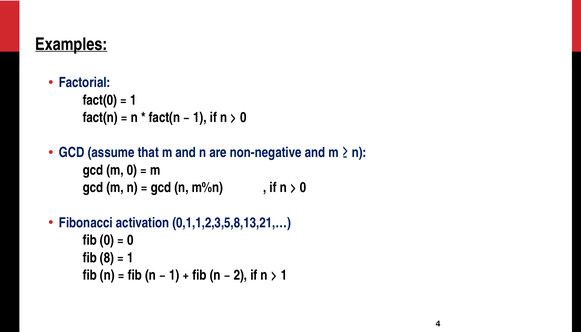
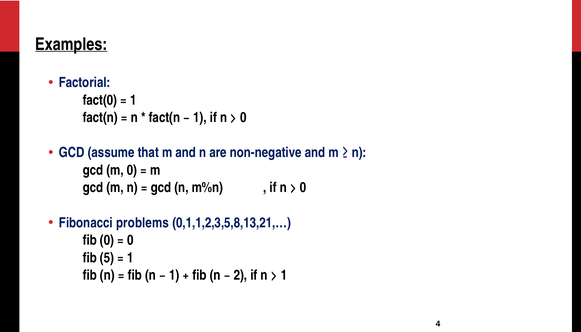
activation: activation -> problems (143, 223)
8: 8 -> 5 (107, 258)
